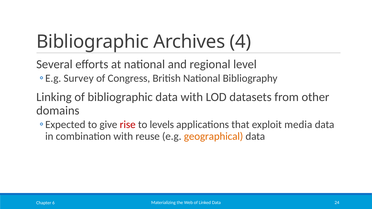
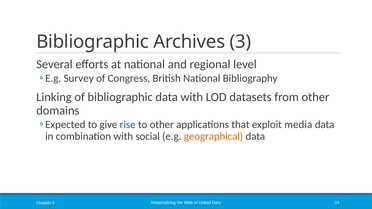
4: 4 -> 3 (240, 42)
rise colour: red -> blue (128, 125)
to levels: levels -> other (162, 125)
reuse: reuse -> social (148, 136)
